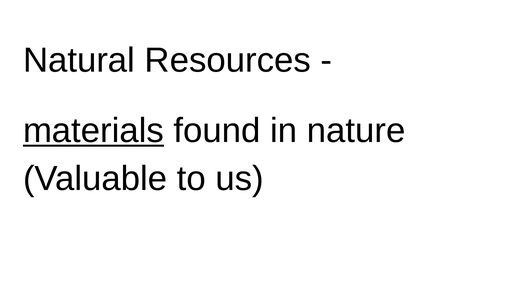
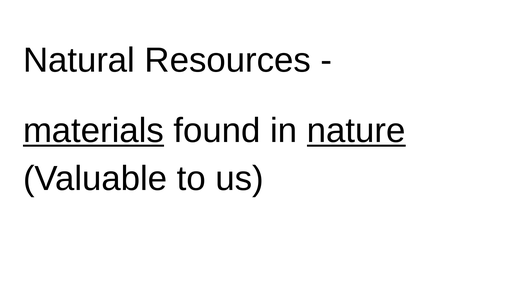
nature underline: none -> present (356, 130)
